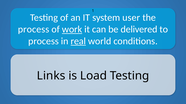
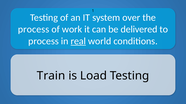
user: user -> over (131, 18)
work underline: present -> none (72, 29)
Links: Links -> Train (51, 76)
